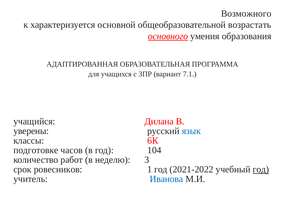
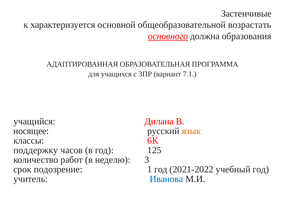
Возможного: Возможного -> Застенчивые (246, 14)
умения: умения -> должна (205, 36)
уверены: уверены -> носящее (31, 131)
язык colour: blue -> orange (191, 131)
подготовке: подготовке -> поддержку (36, 150)
104: 104 -> 125 (154, 150)
ровесников: ровесников -> подозрение (58, 169)
год underline: present -> none (261, 169)
